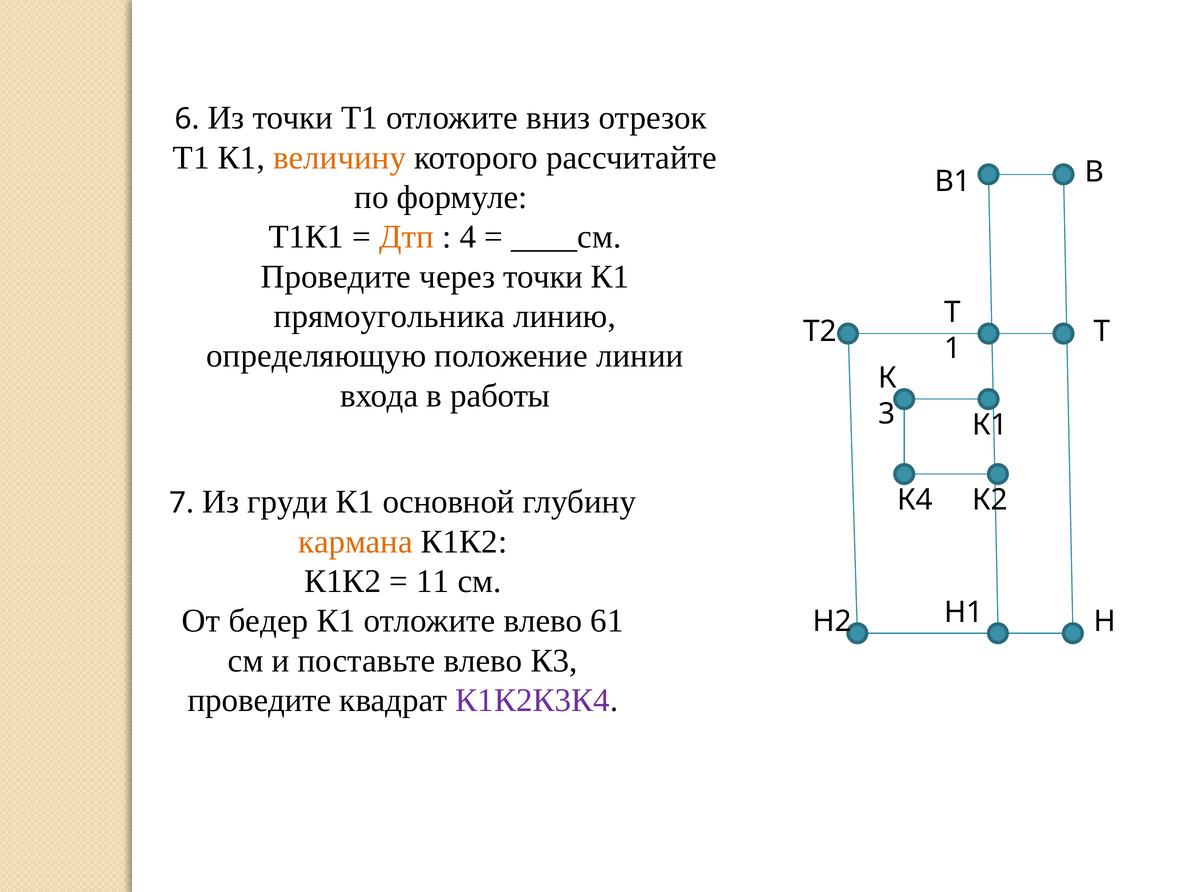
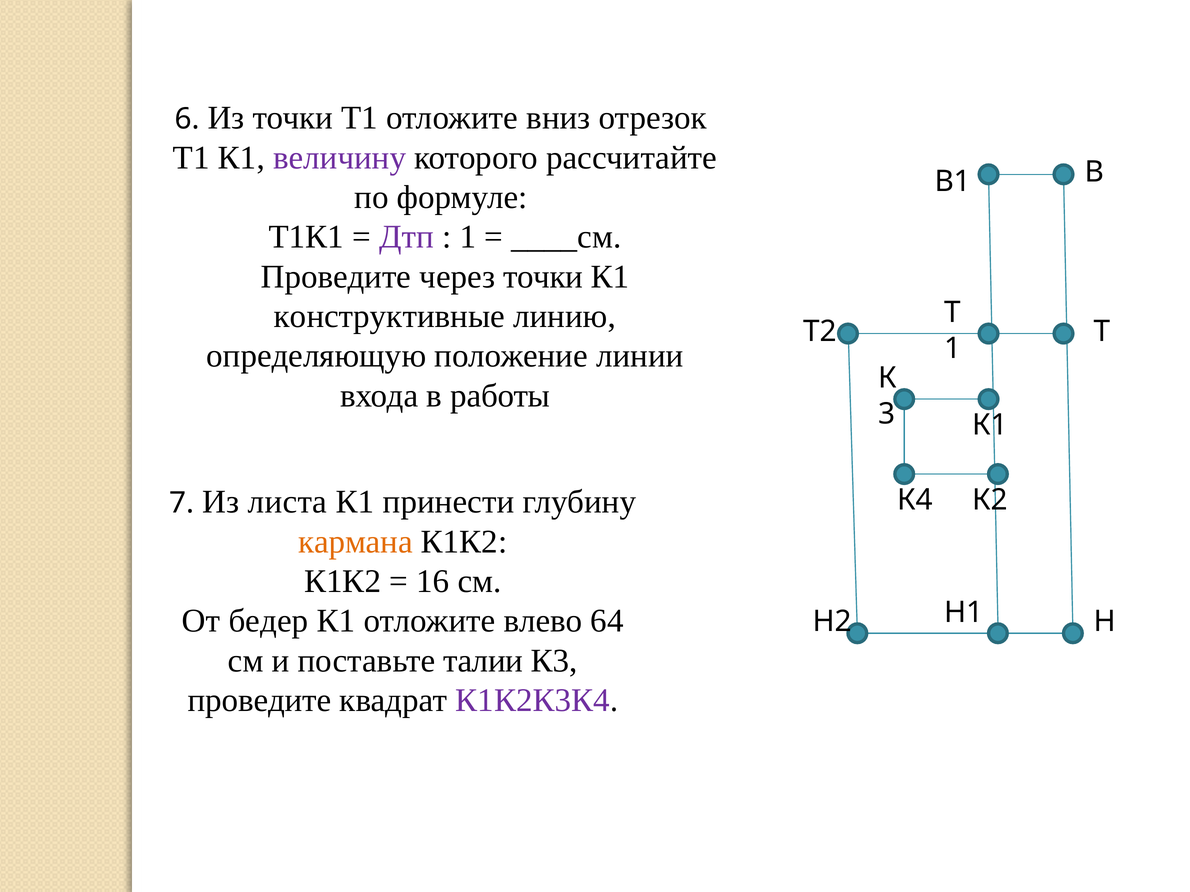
величину colour: orange -> purple (340, 158)
Дтп colour: orange -> purple (406, 237)
4: 4 -> 1 (468, 237)
прямоугольника: прямоугольника -> конструктивные (389, 317)
груди: груди -> листа (287, 502)
основной: основной -> принести (449, 502)
11: 11 -> 16 (433, 582)
61: 61 -> 64 (607, 621)
поставьте влево: влево -> талии (483, 661)
